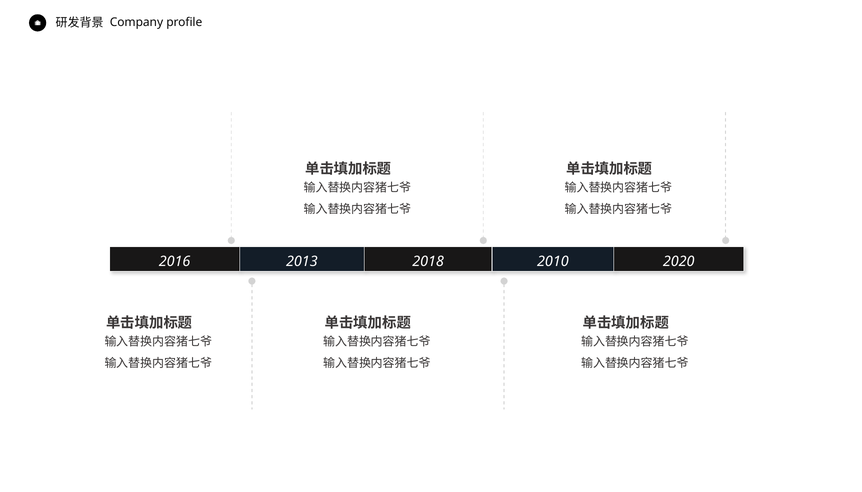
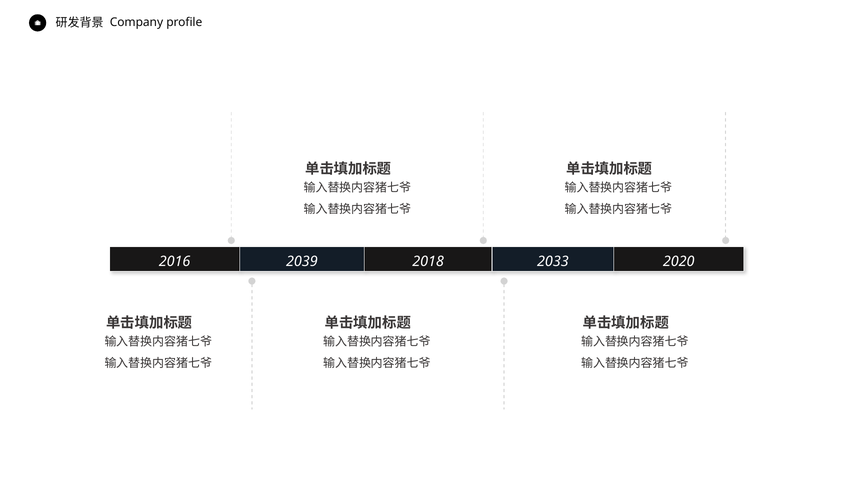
2013: 2013 -> 2039 (302, 262)
2010: 2010 -> 2033 (553, 262)
